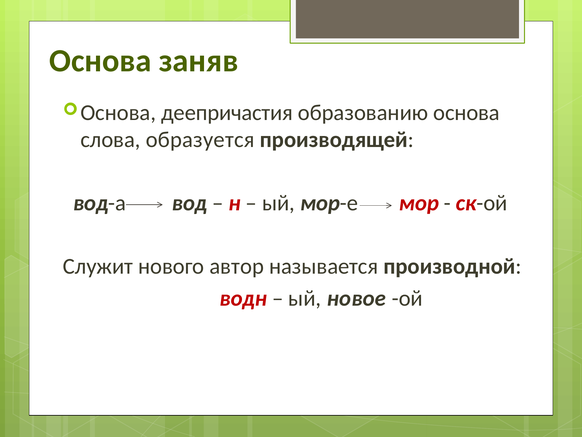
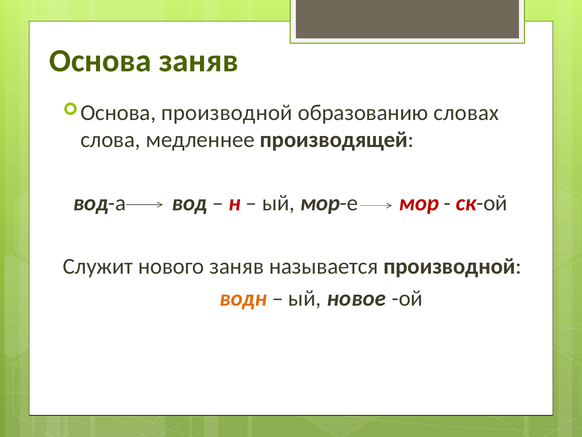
деепричастия: деепричастия -> производной (227, 113)
образованию основа: основа -> словах (466, 113)
образуется: образуется -> медленнее (200, 140)
нового автор: автор -> заняв (237, 266)
водн colour: red -> orange (243, 298)
